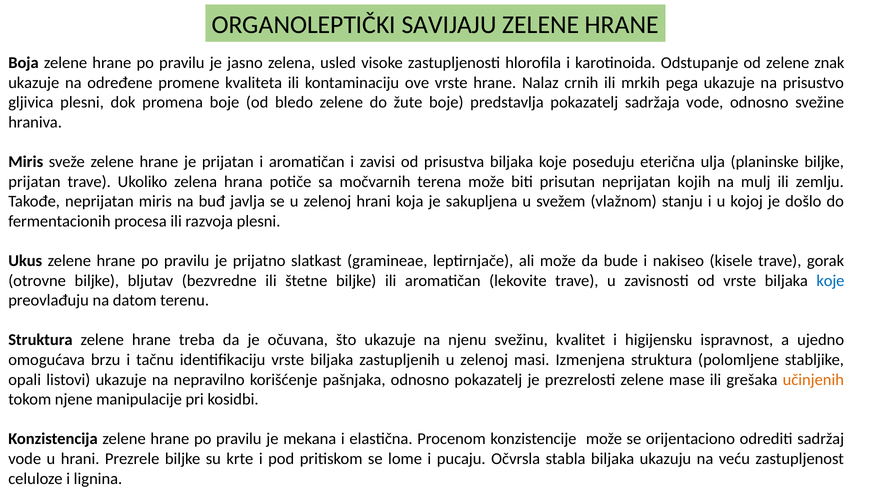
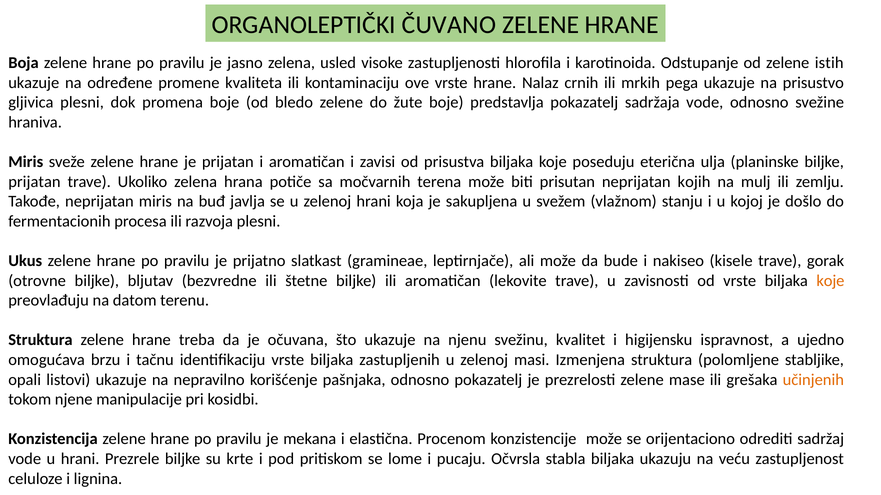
SAVIJAJU: SAVIJAJU -> ČUVANO (449, 25)
znak: znak -> istih (829, 63)
koje colour: blue -> orange (830, 281)
